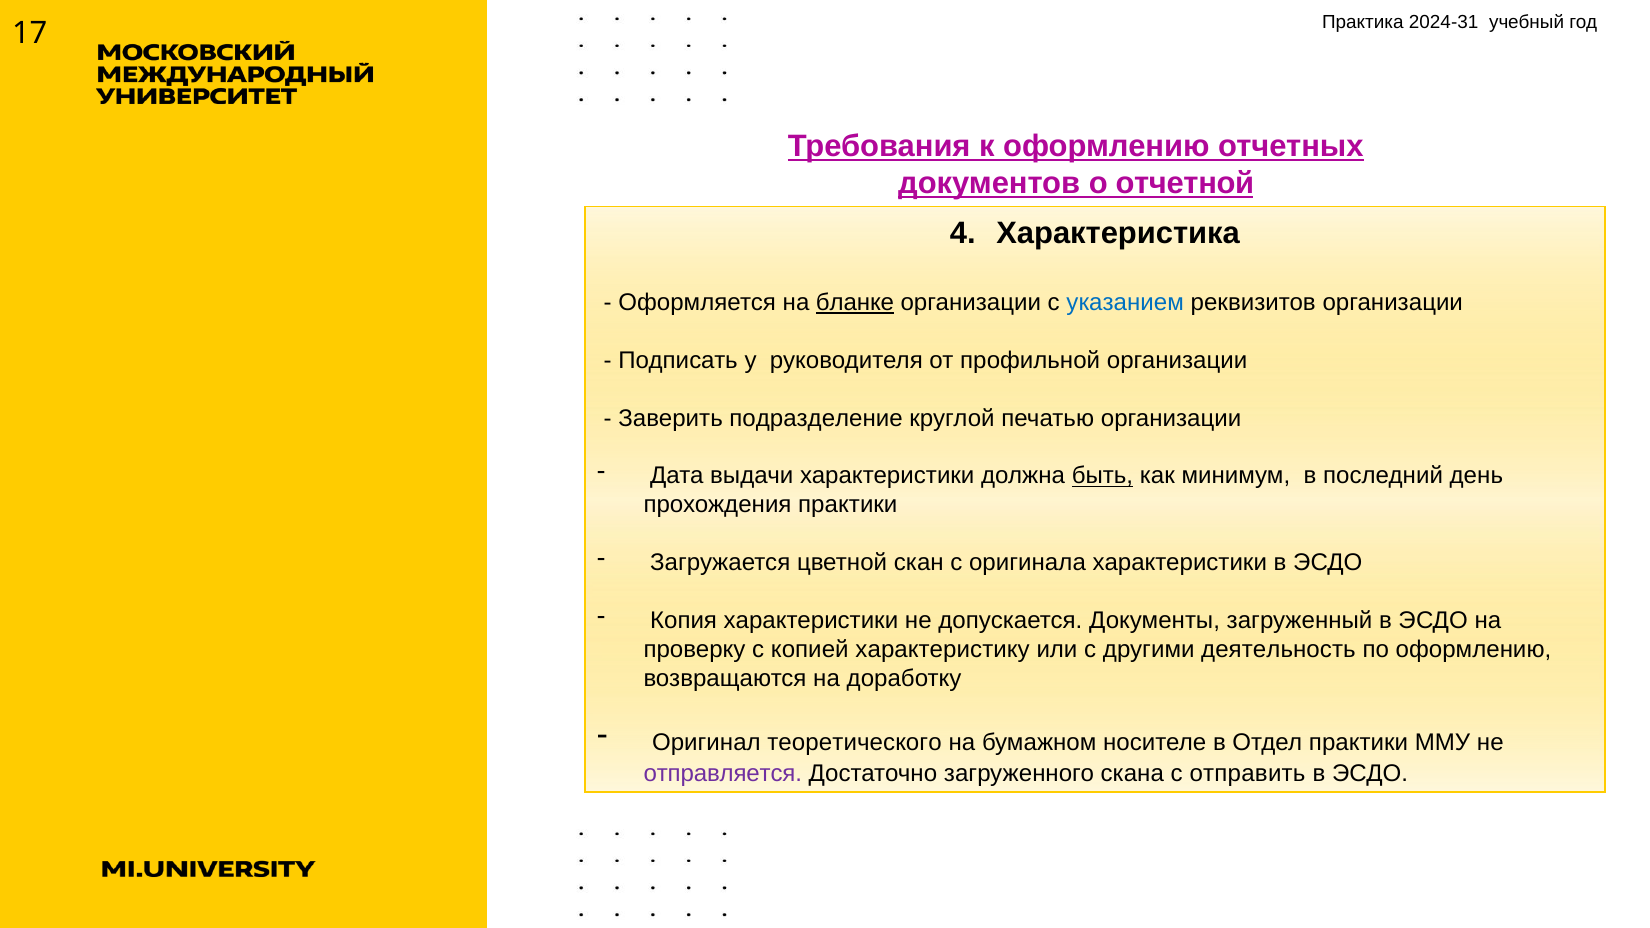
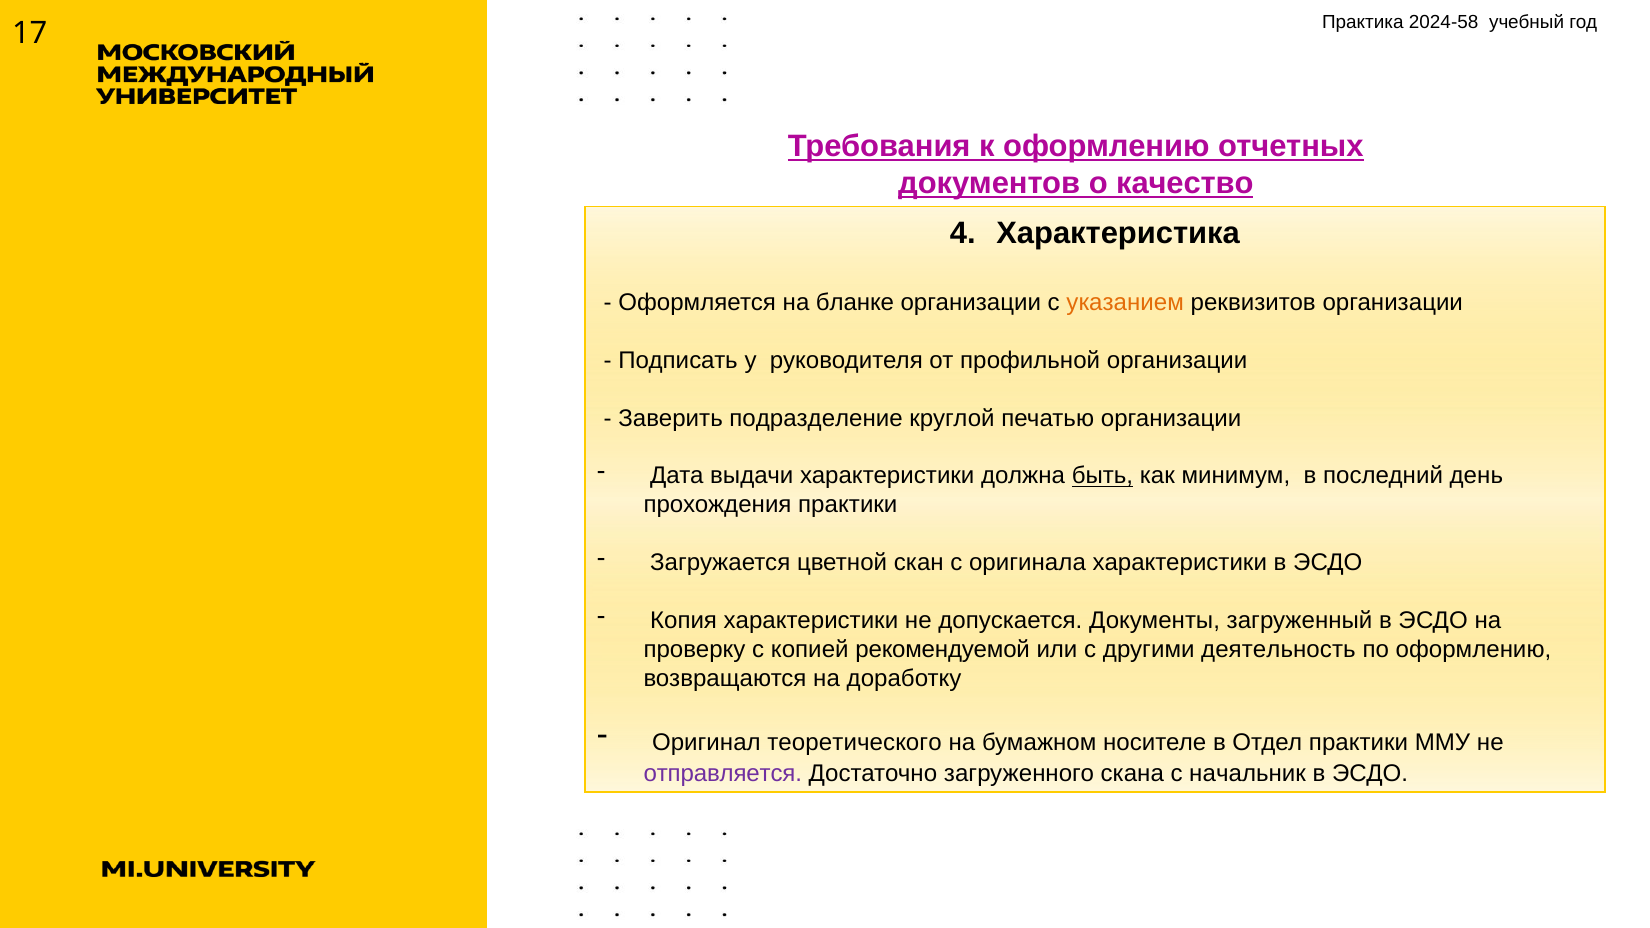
2024-31: 2024-31 -> 2024-58 (1444, 22)
отчетной: отчетной -> качество (1185, 183)
бланке underline: present -> none (855, 303)
указанием colour: blue -> orange (1125, 303)
характеристику: характеристику -> рекомендуемой (943, 649)
отправить: отправить -> начальник (1248, 773)
